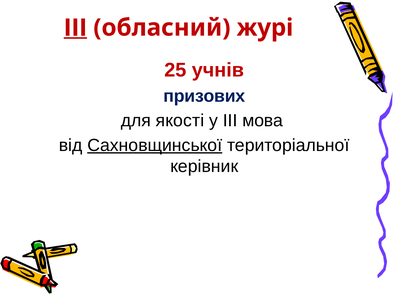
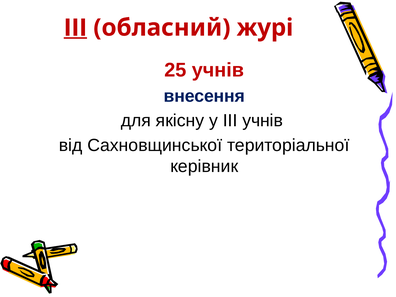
призових: призових -> внесення (204, 96)
якості: якості -> якісну (180, 121)
ІІІ мова: мова -> учнів (263, 121)
Сахновщинської underline: present -> none (155, 145)
